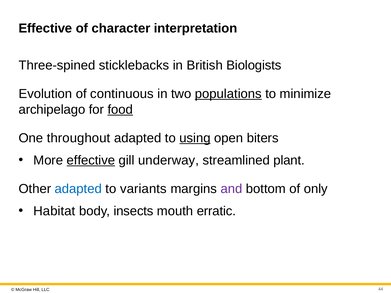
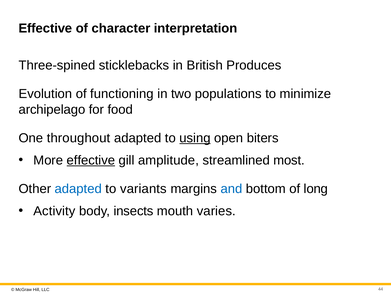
Biologists: Biologists -> Produces (254, 65)
continuous: continuous -> functioning (122, 94)
populations underline: present -> none (228, 94)
food underline: present -> none (120, 110)
underway: underway -> amplitude (169, 160)
plant: plant -> most (289, 160)
and colour: purple -> blue (231, 189)
only: only -> long (316, 189)
Habitat: Habitat -> Activity (54, 211)
erratic: erratic -> varies (216, 211)
